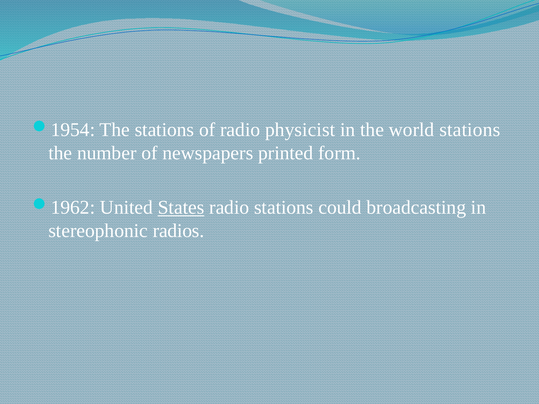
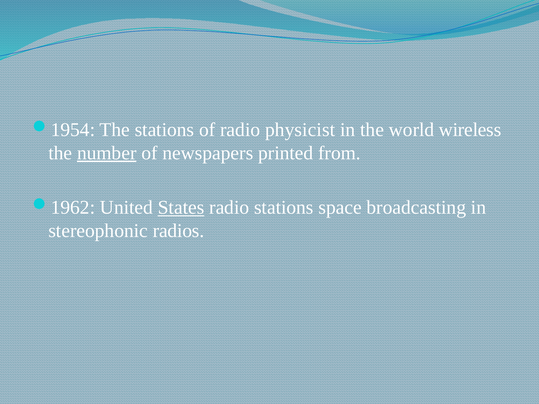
world stations: stations -> wireless (470, 130)
number underline: none -> present (107, 153)
form: form -> from (339, 153)
could: could -> space (340, 208)
